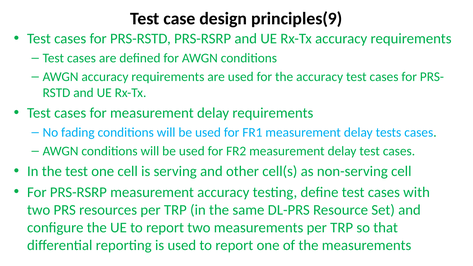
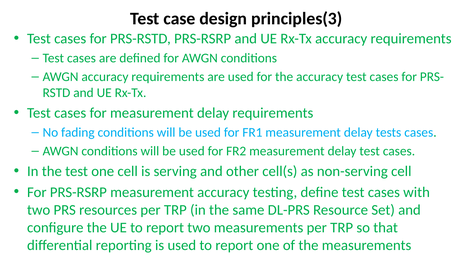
principles(9: principles(9 -> principles(3 (297, 19)
